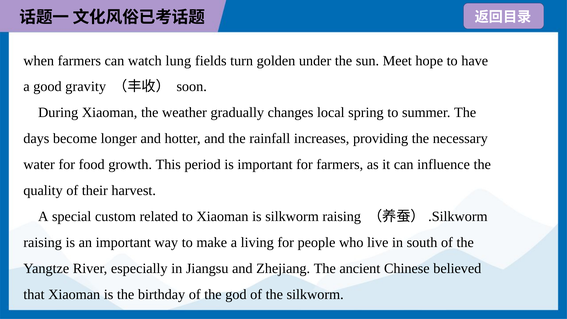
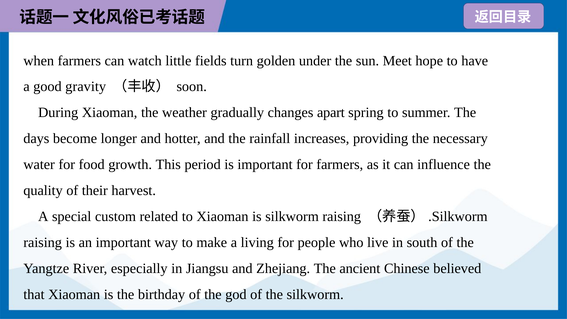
lung: lung -> little (178, 61)
local: local -> apart (331, 113)
